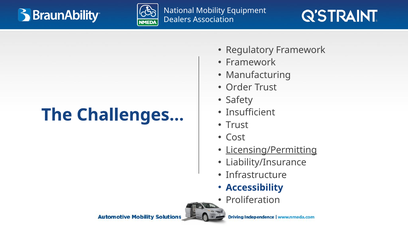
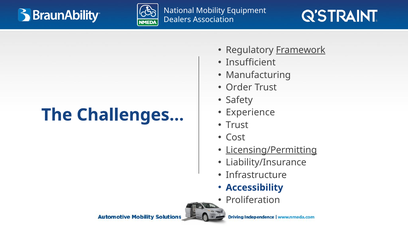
Framework underline: none -> present (301, 50)
Framework: Framework -> Insufficient (251, 62)
Insufficient: Insufficient -> Experience (250, 112)
